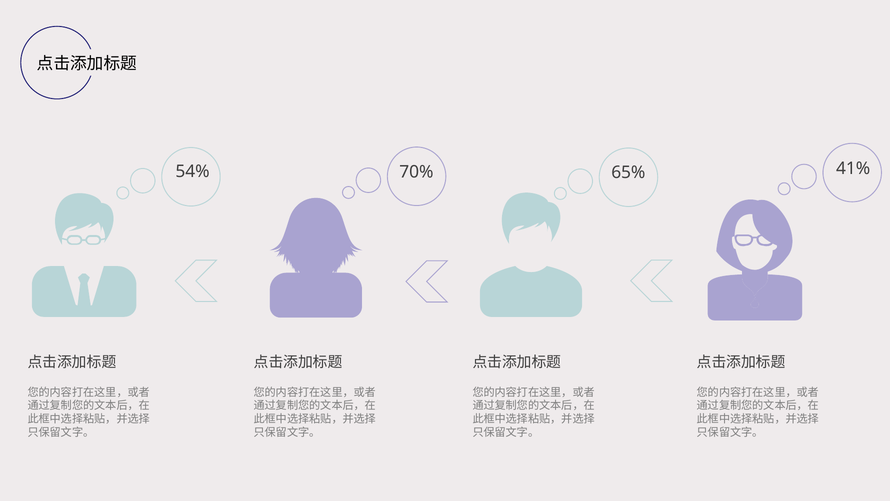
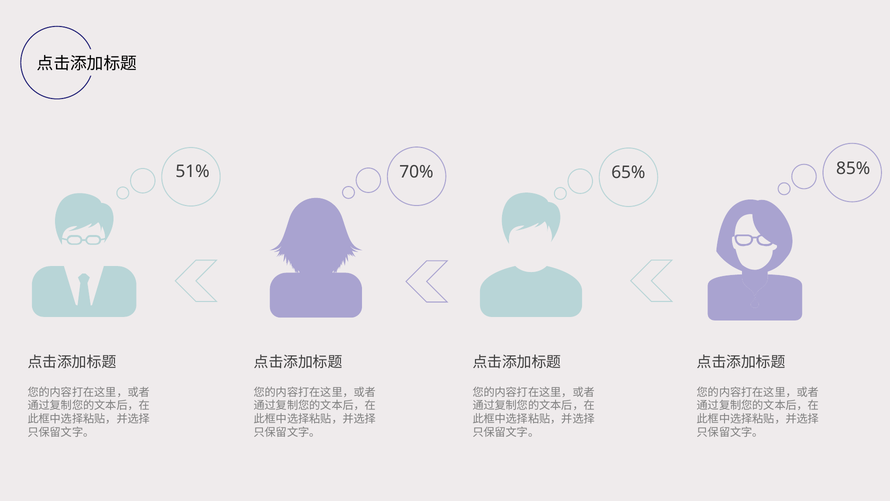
54%: 54% -> 51% (192, 171)
41%: 41% -> 85% (853, 169)
